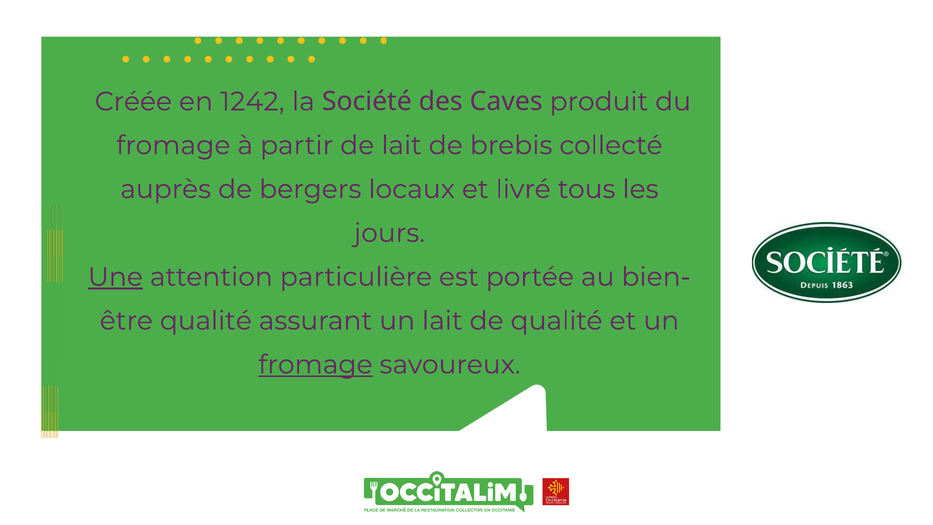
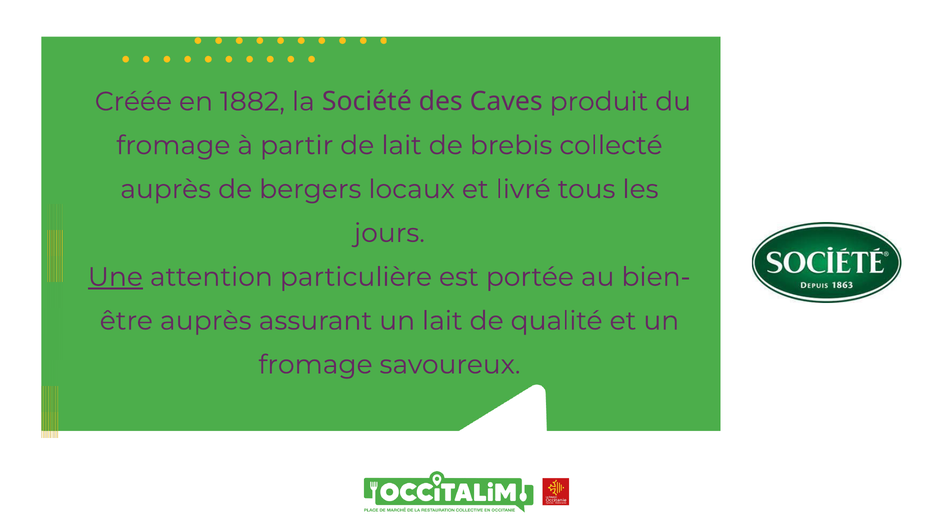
1242: 1242 -> 1882 (252, 102)
qualité: qualité -> auprès (206, 321)
fromage underline: present -> none (315, 365)
